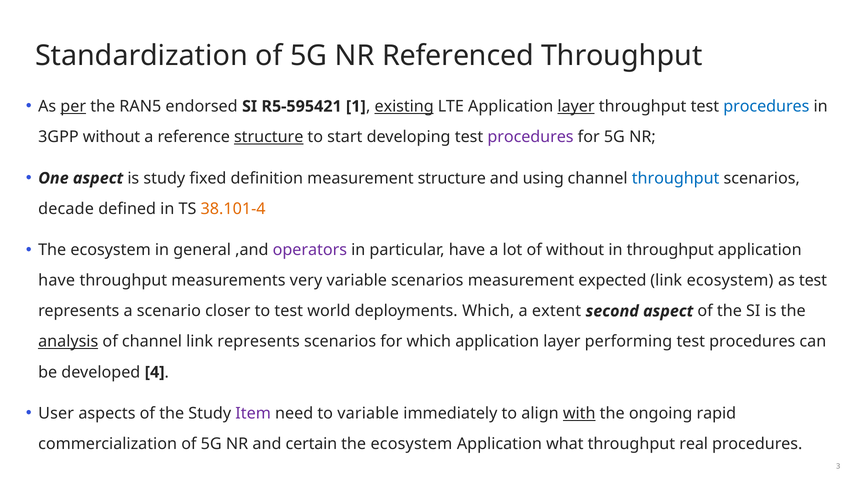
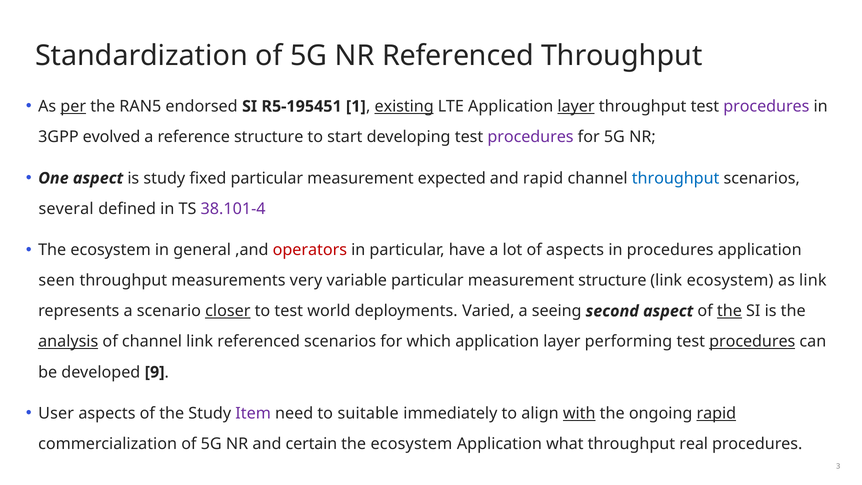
R5-595421: R5-595421 -> R5-195451 (302, 106)
procedures colour: blue -> purple (766, 106)
3GPP without: without -> evolved (112, 137)
structure underline: present -> none (269, 137)
fixed definition: definition -> particular (267, 178)
measurement structure: structure -> expected (452, 178)
and using: using -> rapid (543, 178)
decade: decade -> several (66, 209)
38.101-4 colour: orange -> purple (233, 209)
operators colour: purple -> red (310, 250)
of without: without -> aspects (575, 250)
in throughput: throughput -> procedures (670, 250)
have: have -> seen (57, 281)
variable scenarios: scenarios -> particular (427, 281)
measurement expected: expected -> structure (612, 281)
as test: test -> link (813, 281)
closer underline: none -> present (228, 311)
deployments Which: Which -> Varied (488, 311)
extent: extent -> seeing (557, 311)
the underline: none -> present (729, 311)
link represents: represents -> referenced (259, 342)
procedures underline: none -> present (752, 342)
4: 4 -> 9 (155, 372)
to variable: variable -> suitable (368, 413)
rapid underline: none -> present (716, 413)
